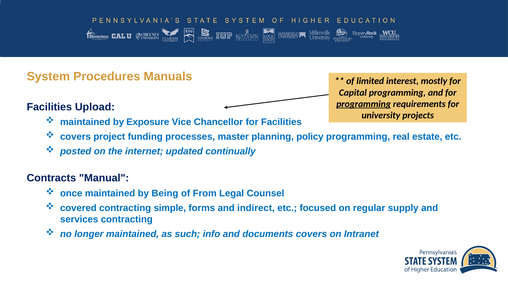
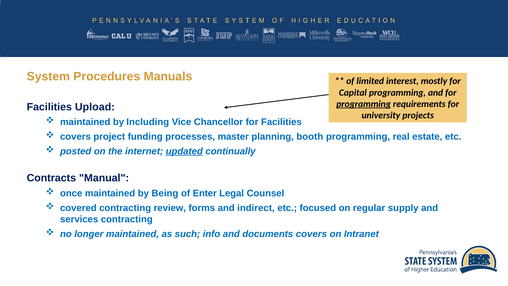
Exposure: Exposure -> Including (148, 122)
policy: policy -> booth (310, 137)
updated underline: none -> present (184, 151)
From: From -> Enter (205, 193)
simple: simple -> review (170, 208)
